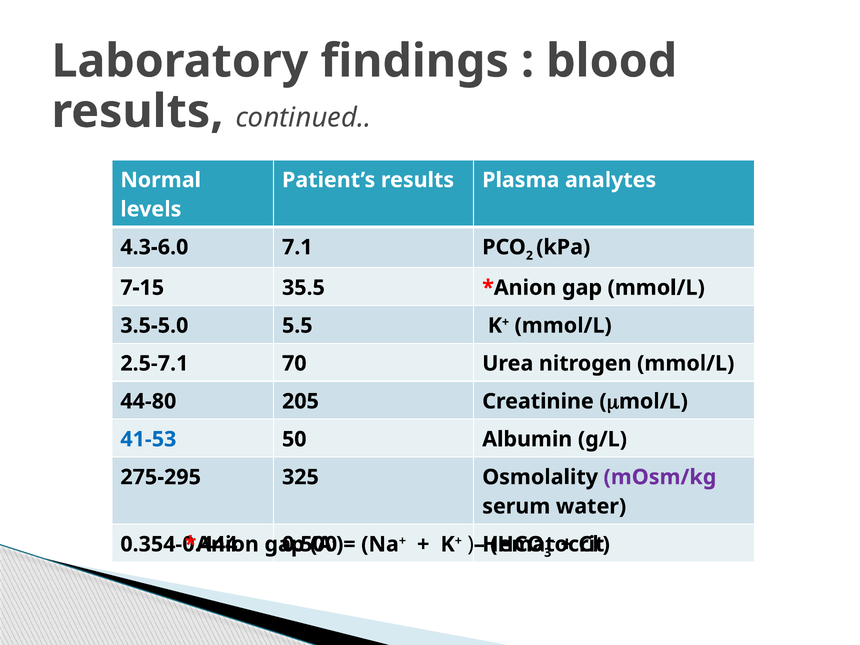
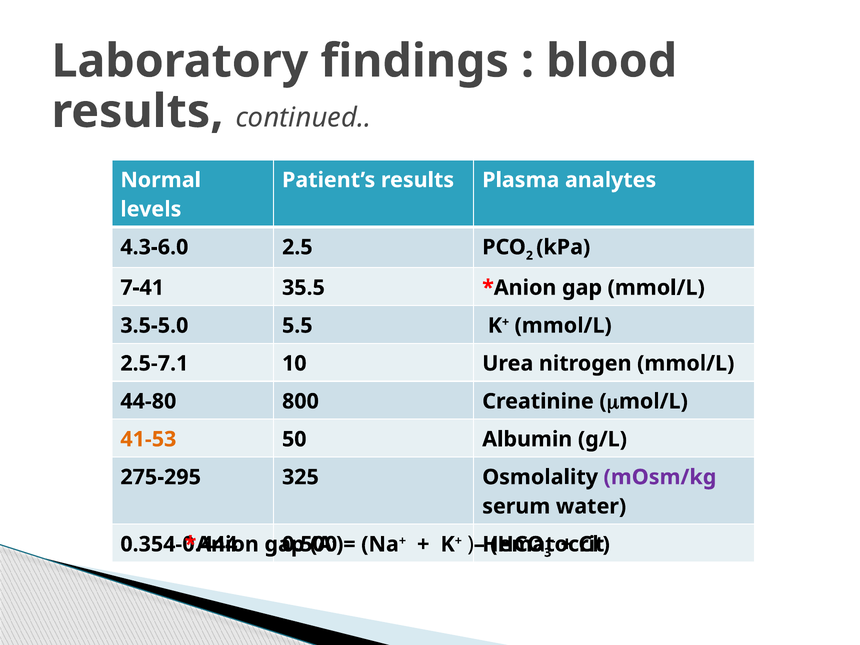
7.1: 7.1 -> 2.5 (297, 247)
7-15: 7-15 -> 7-41 (142, 288)
70: 70 -> 10 (294, 363)
205: 205 -> 800 (300, 401)
41-53 colour: blue -> orange (148, 439)
